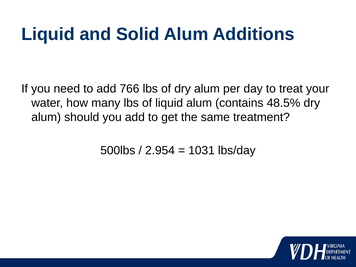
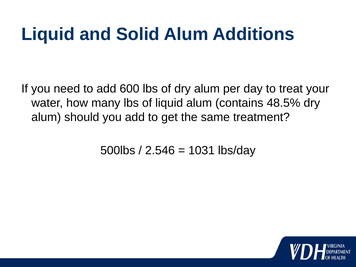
766: 766 -> 600 (129, 89)
2.954: 2.954 -> 2.546 (160, 150)
